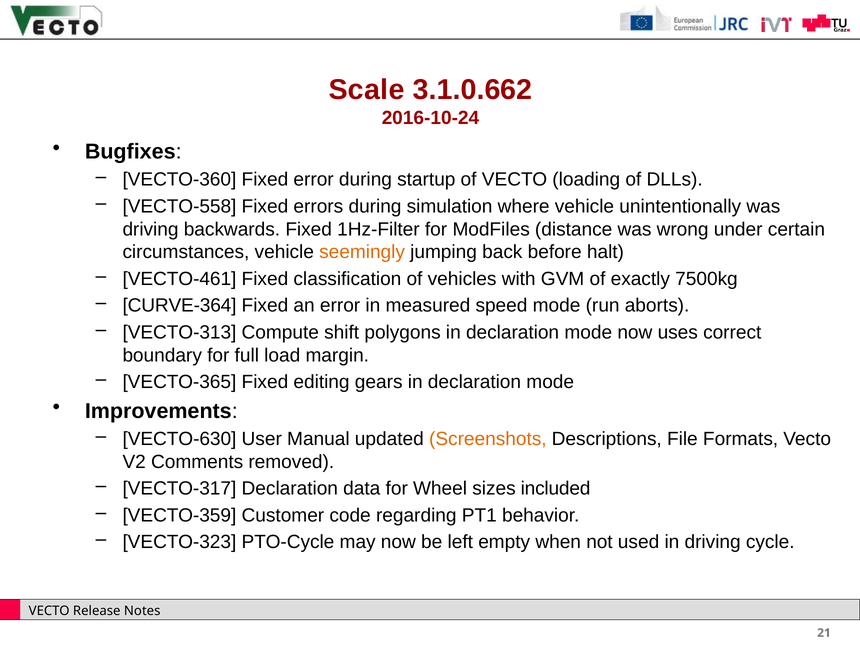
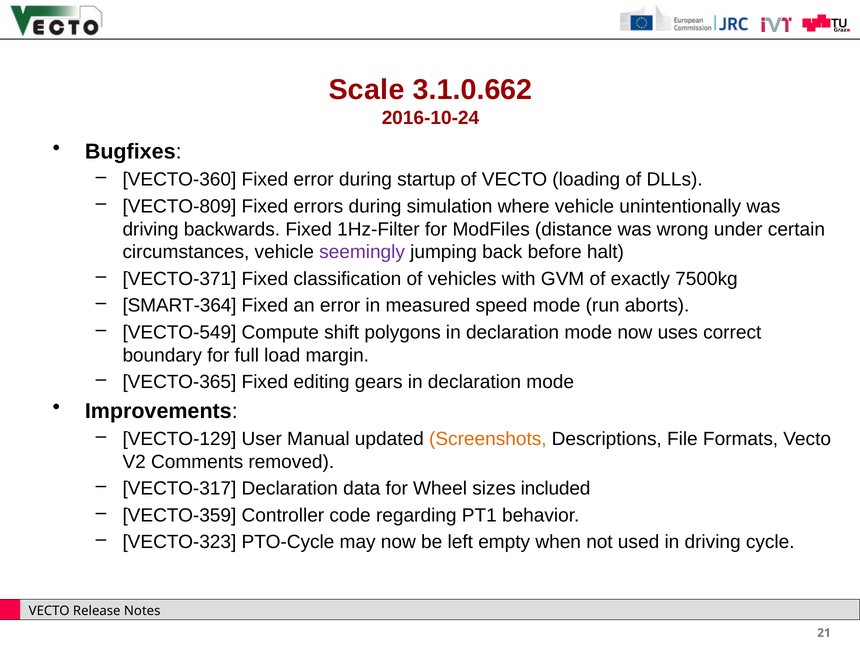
VECTO-558: VECTO-558 -> VECTO-809 (179, 206)
seemingly colour: orange -> purple (362, 252)
VECTO-461: VECTO-461 -> VECTO-371 (179, 279)
CURVE-364: CURVE-364 -> SMART-364 (180, 306)
VECTO-313: VECTO-313 -> VECTO-549 (179, 332)
VECTO-630: VECTO-630 -> VECTO-129 (179, 439)
Customer: Customer -> Controller (283, 515)
